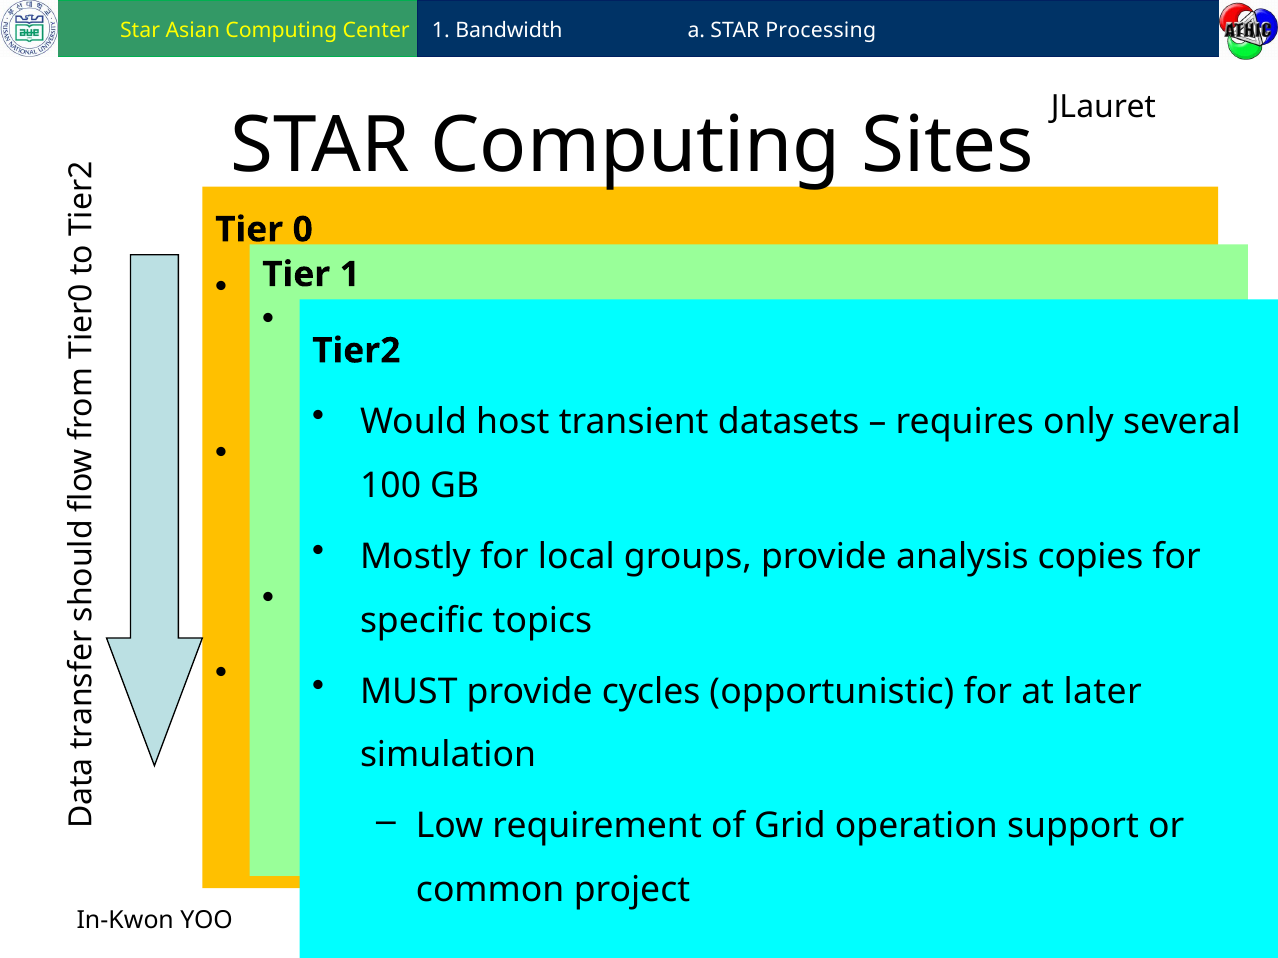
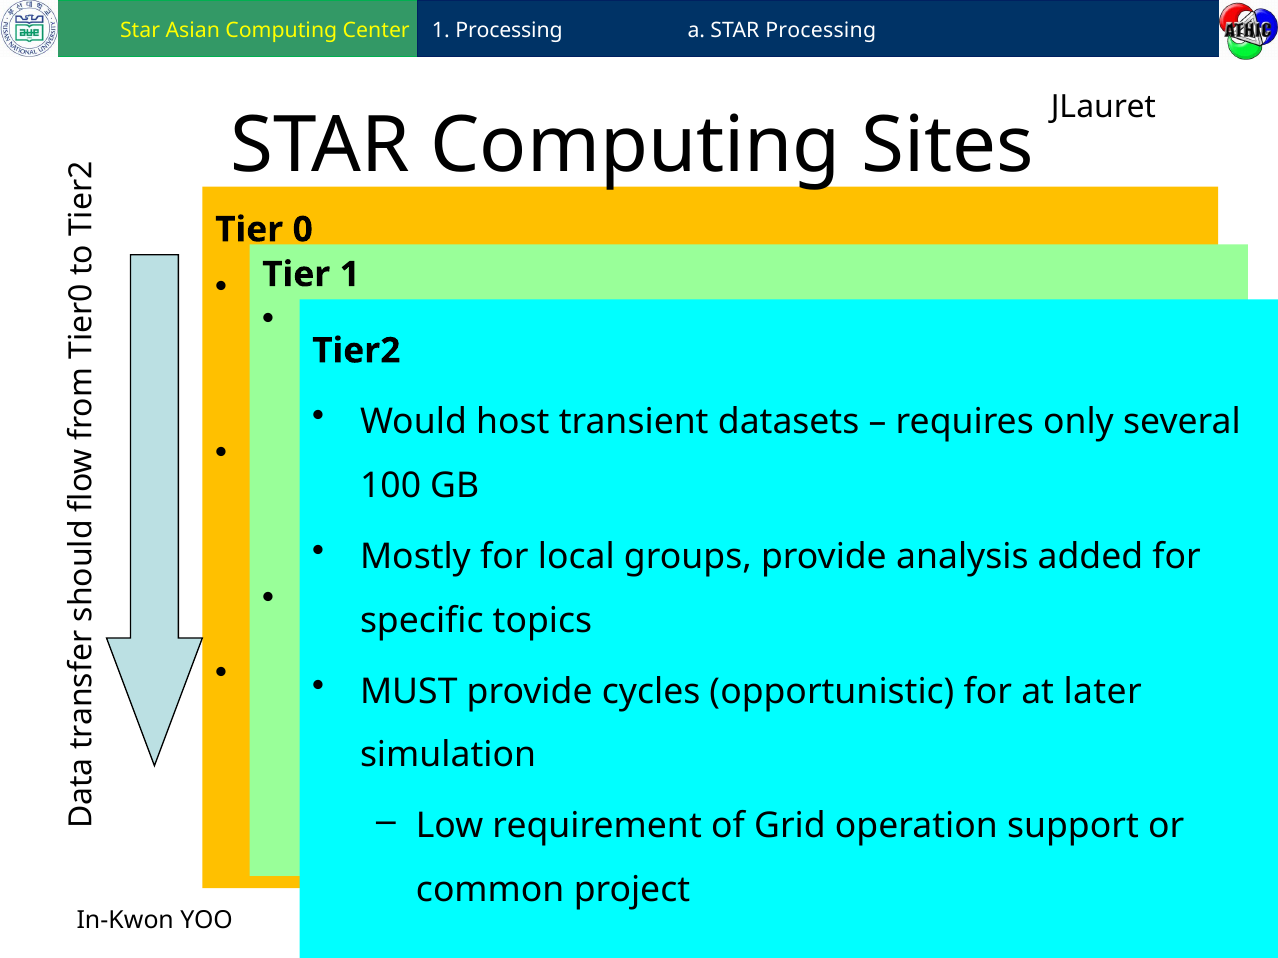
1 Bandwidth: Bandwidth -> Processing (509, 31)
copies: copies -> added (1090, 557)
